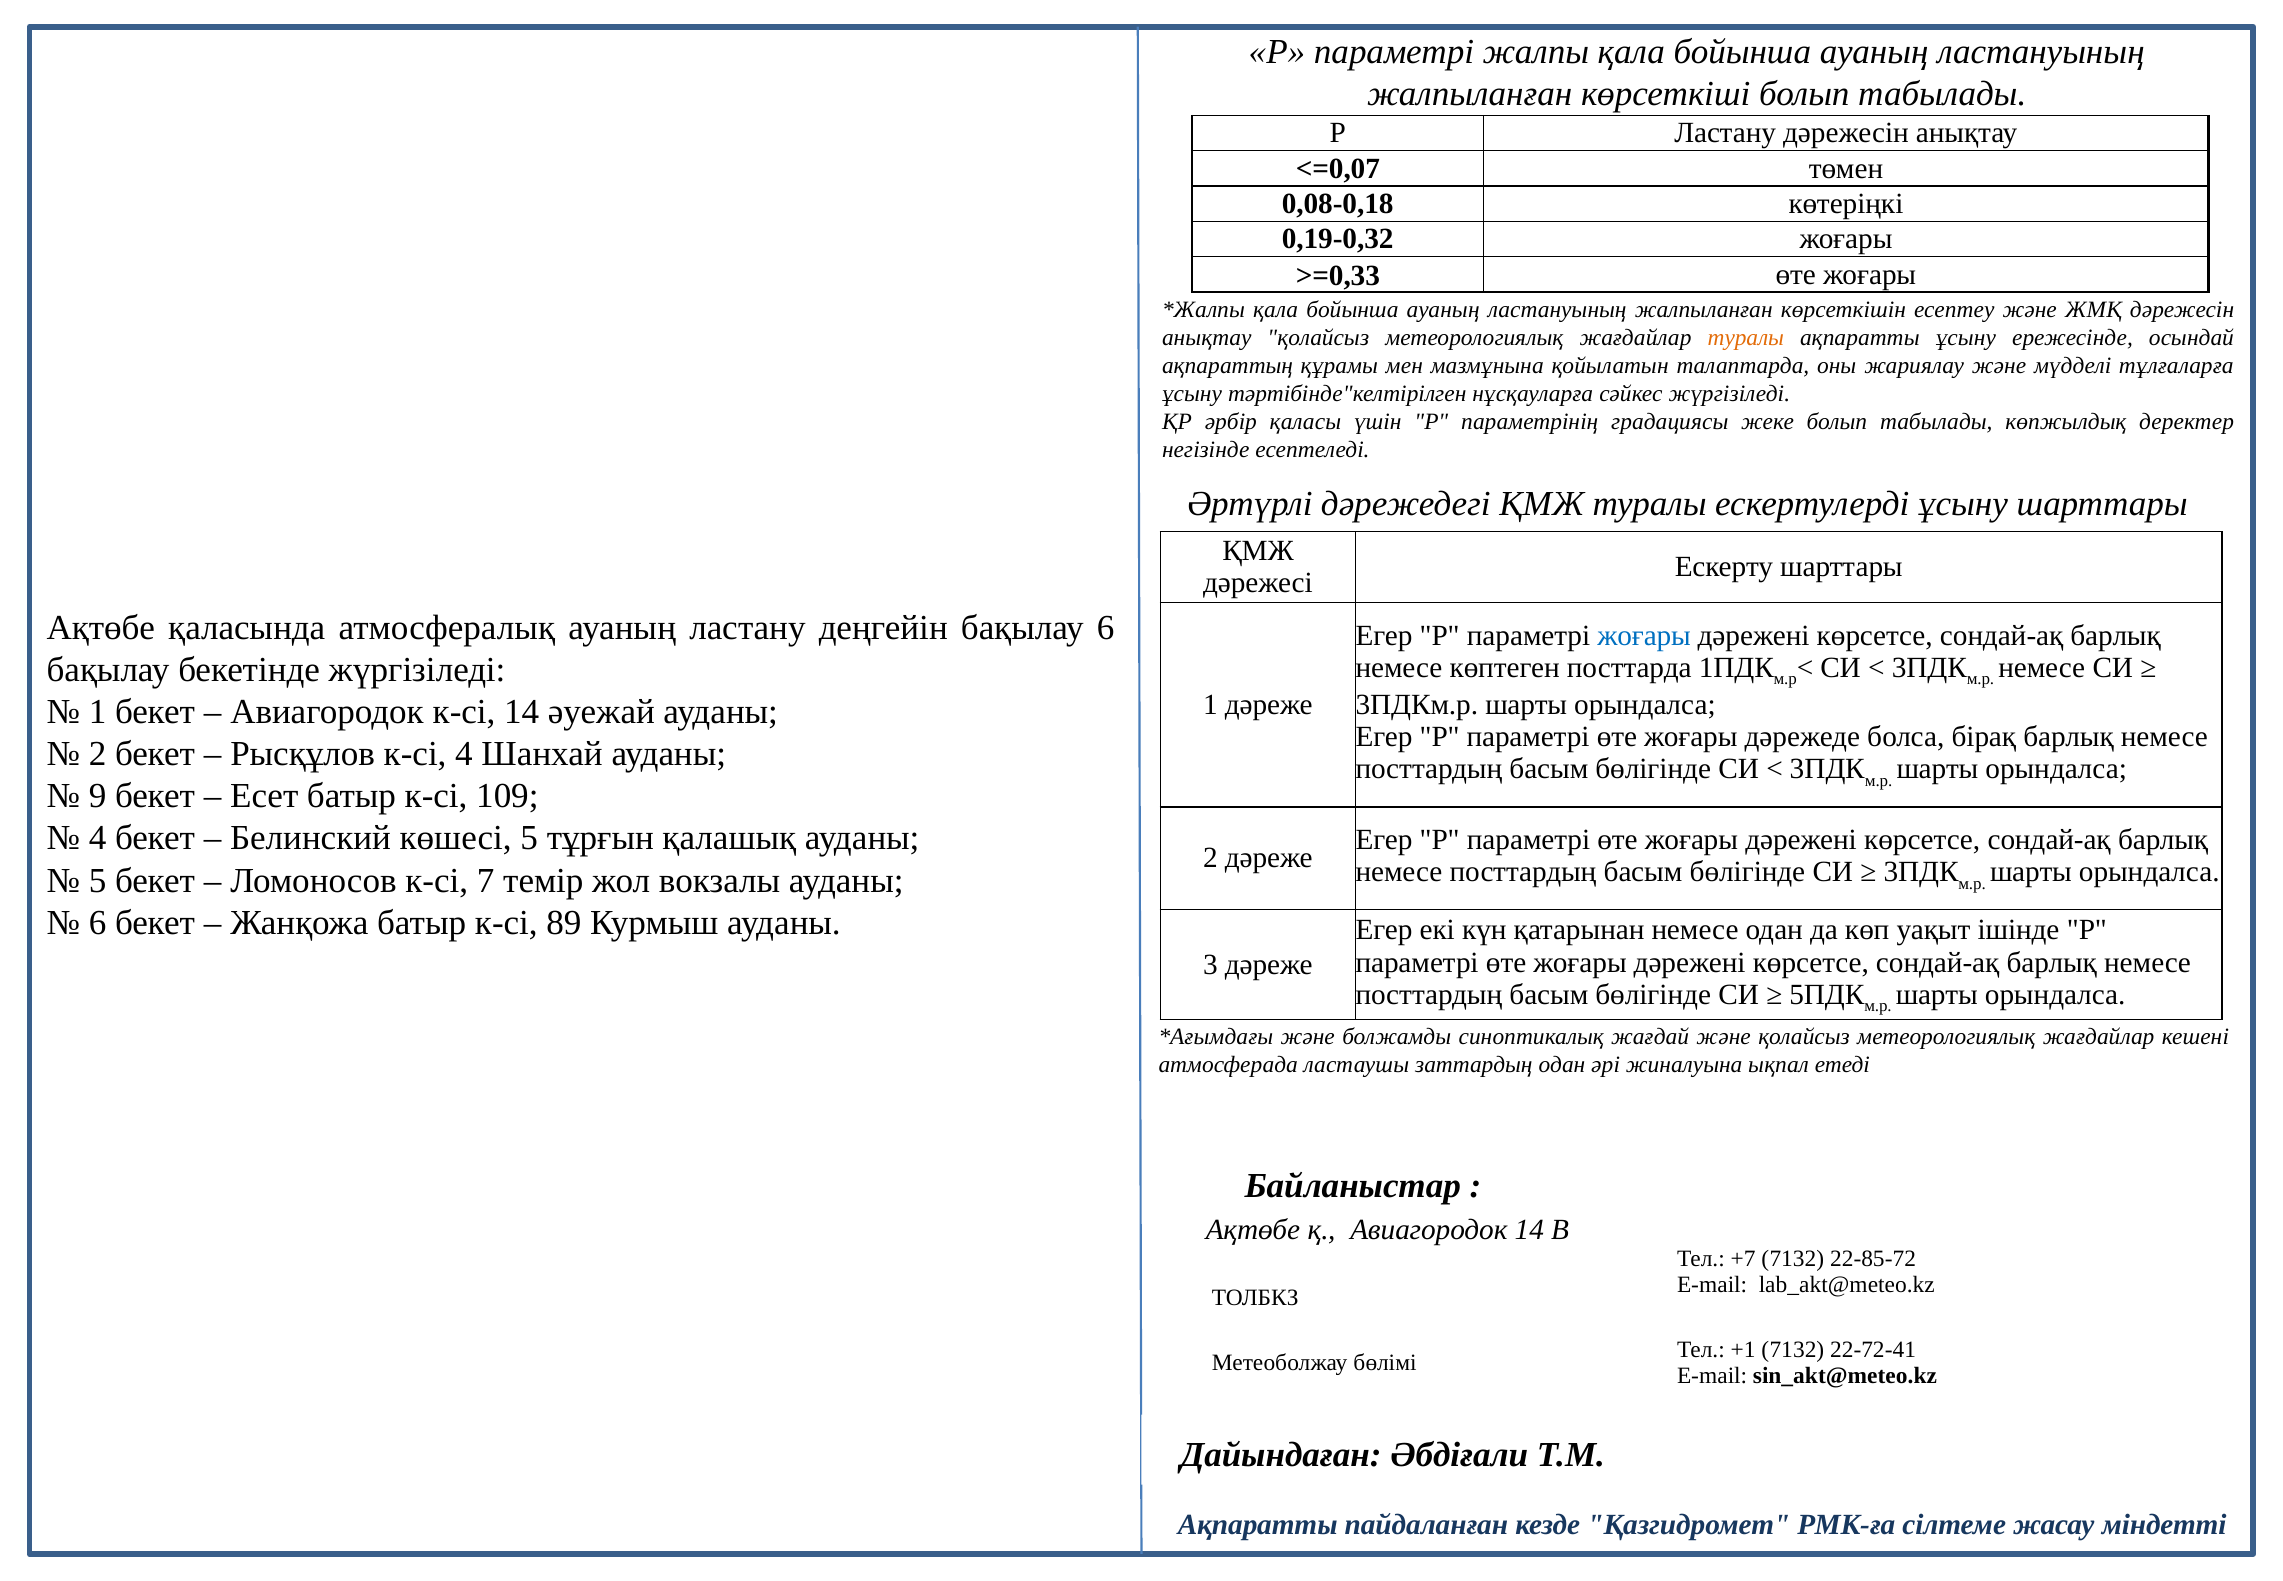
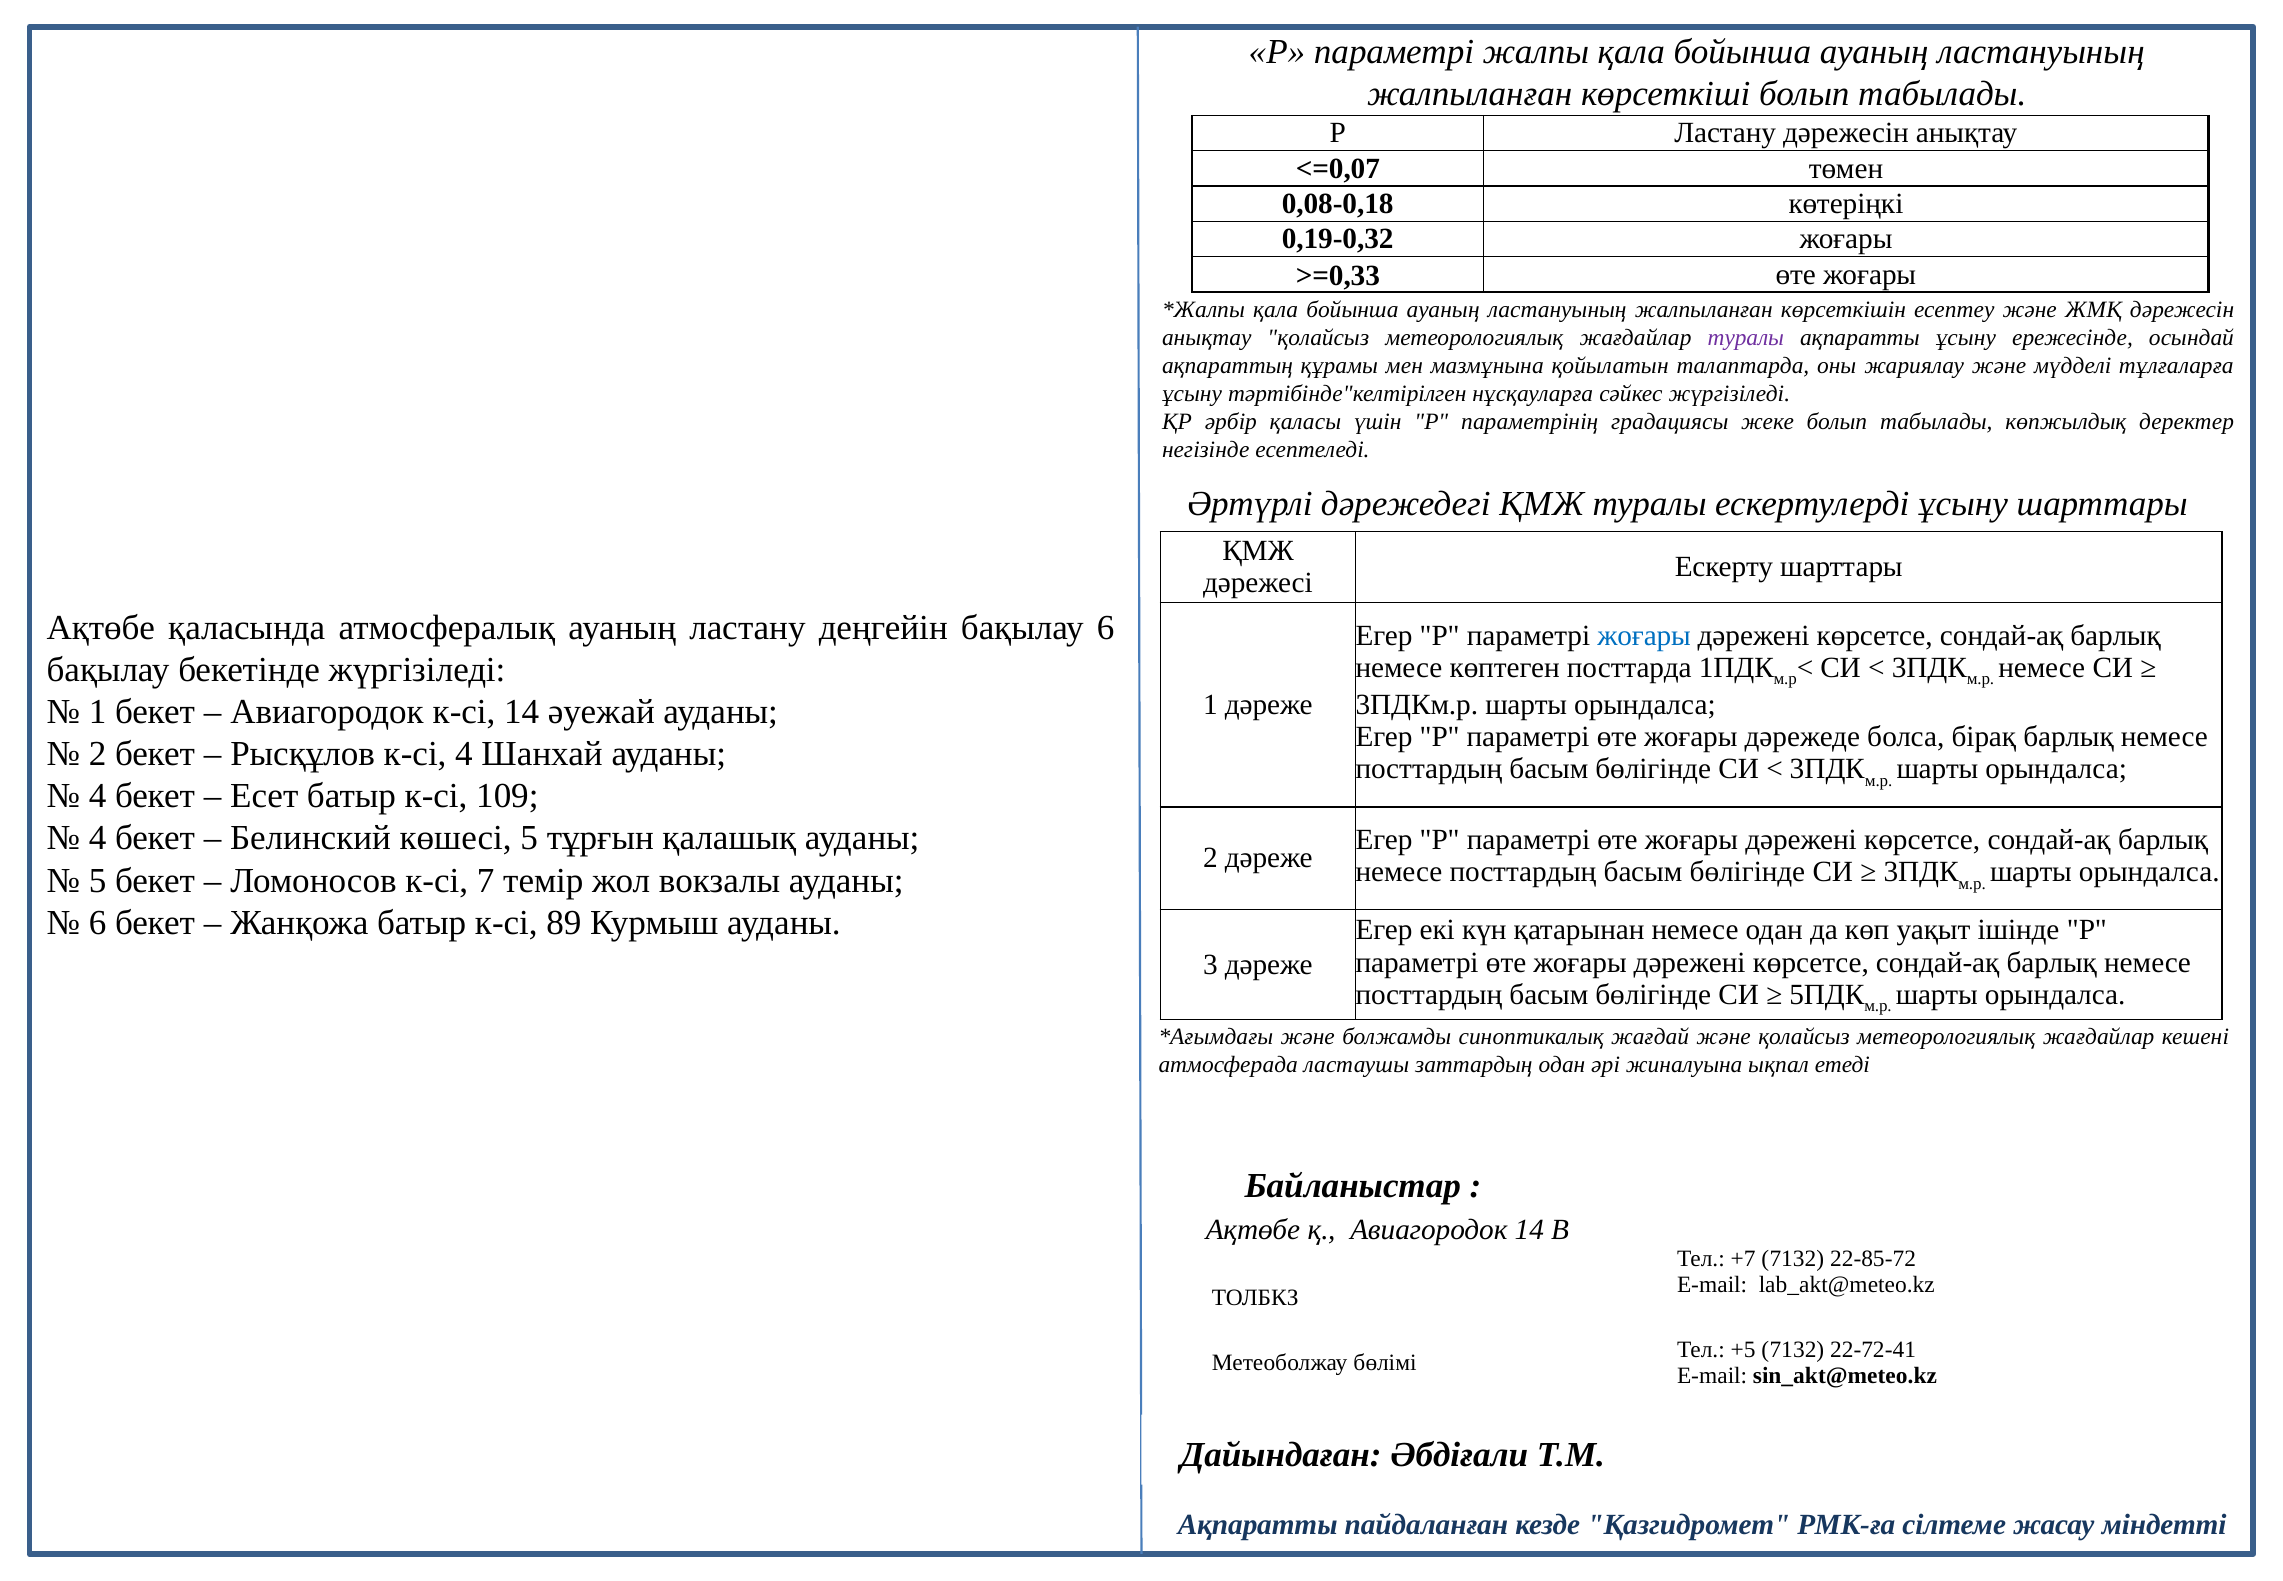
туралы colour: orange -> purple (1746, 338)
9: 9 -> 4 (98, 796)
+1: +1 -> +5 (1743, 1350)
